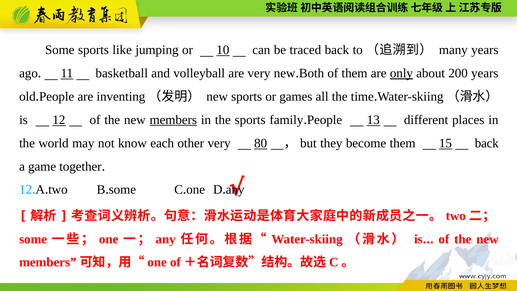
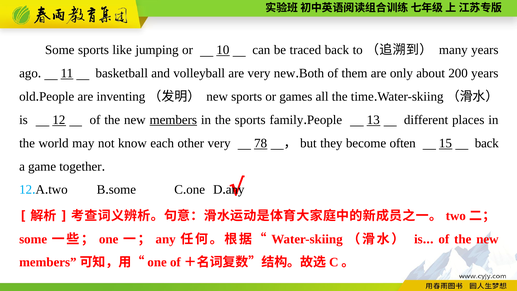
only underline: present -> none (401, 73)
80: 80 -> 78 (261, 143)
become them: them -> often (403, 143)
